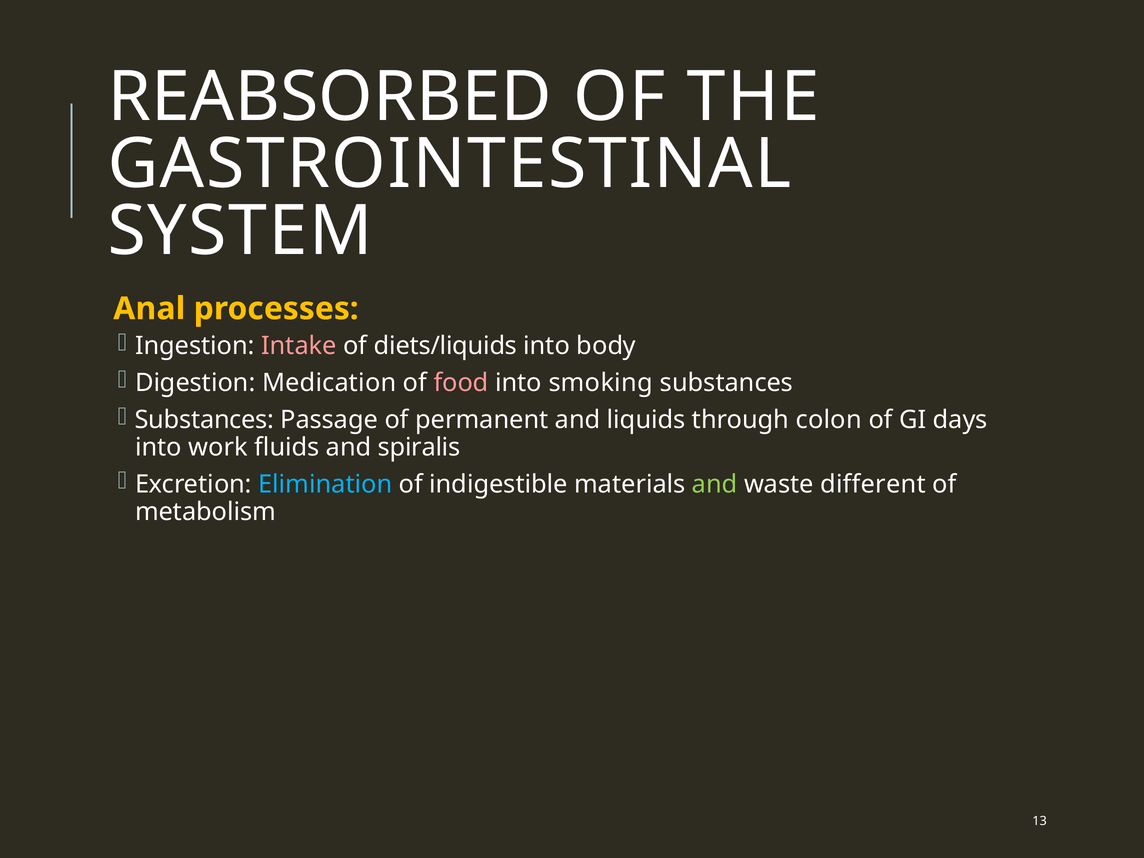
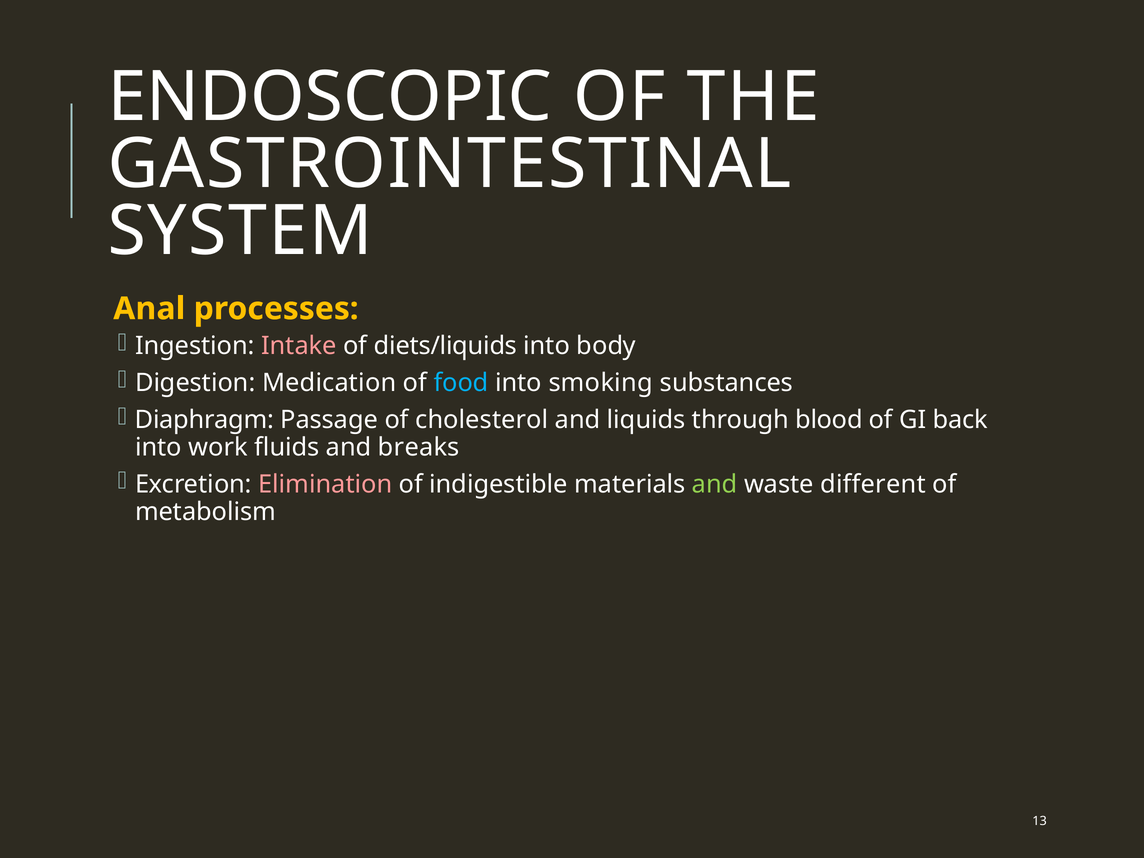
REABSORBED: REABSORBED -> ENDOSCOPIC (330, 97)
food colour: pink -> light blue (461, 383)
Substances: Substances -> Diaphragm (204, 420)
permanent: permanent -> cholesterol (482, 420)
colon: colon -> blood (829, 420)
days: days -> back (960, 420)
spiralis: spiralis -> breaks (419, 447)
Elimination colour: light blue -> pink (325, 484)
